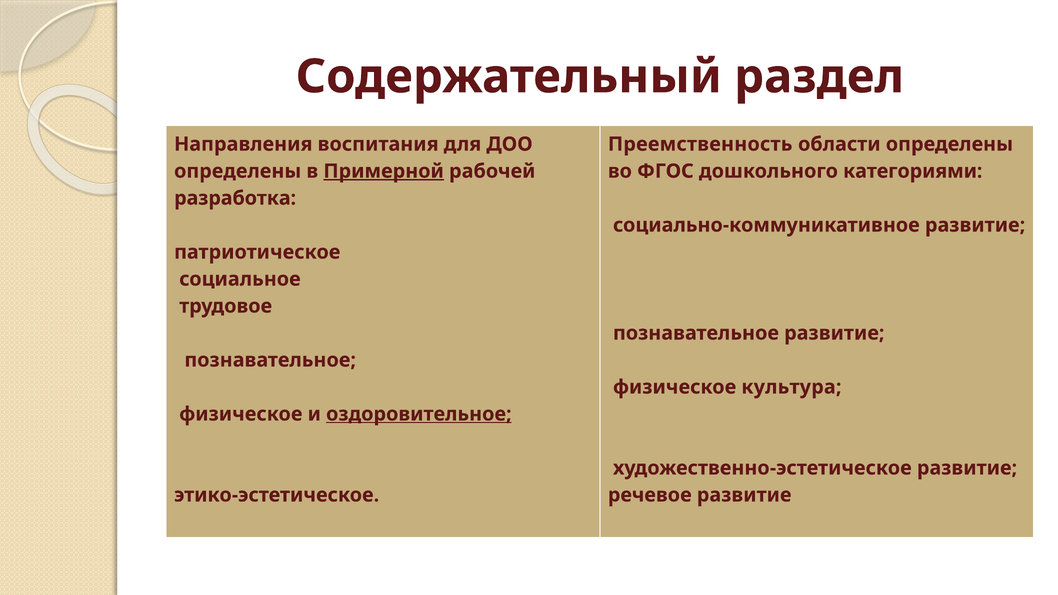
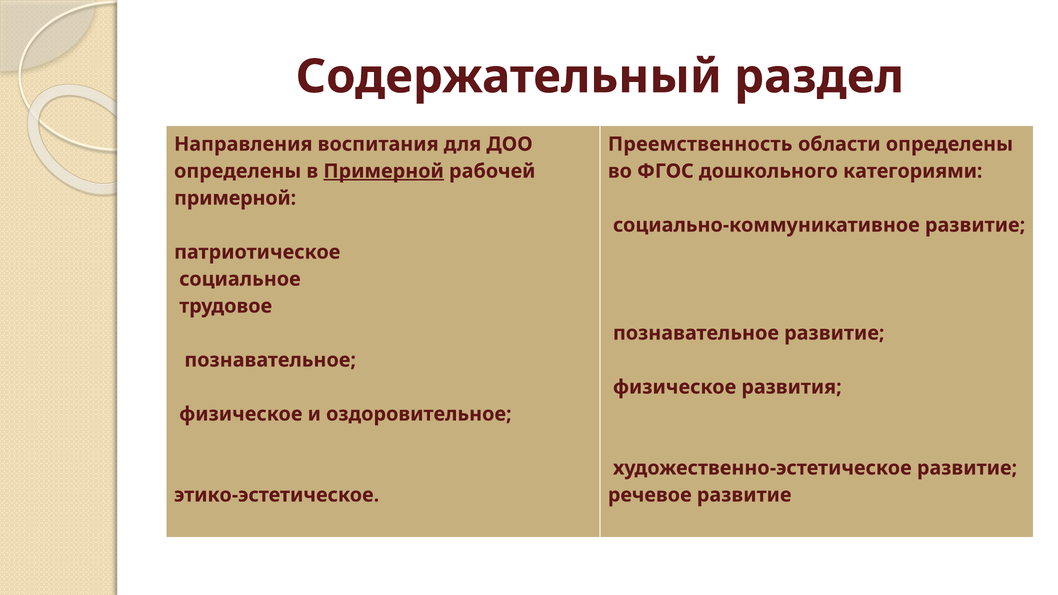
разработка: разработка -> примерной (235, 198)
культура: культура -> развития (792, 387)
оздоровительное underline: present -> none (419, 414)
